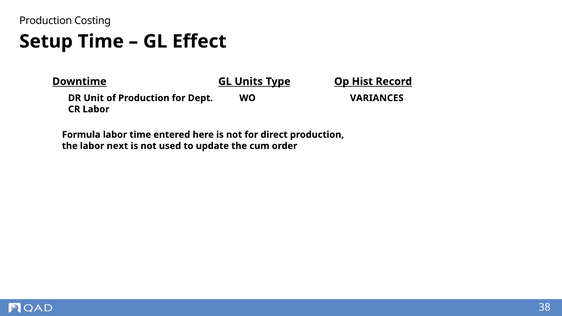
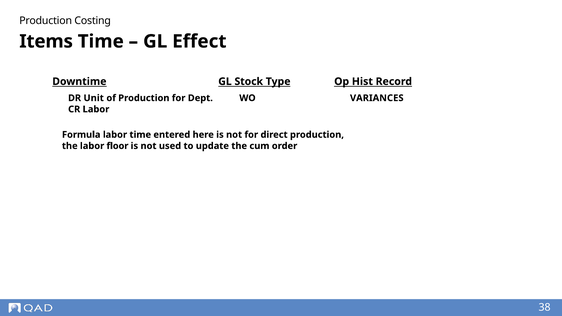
Setup: Setup -> Items (46, 41)
Units: Units -> Stock (249, 82)
next: next -> floor (118, 146)
